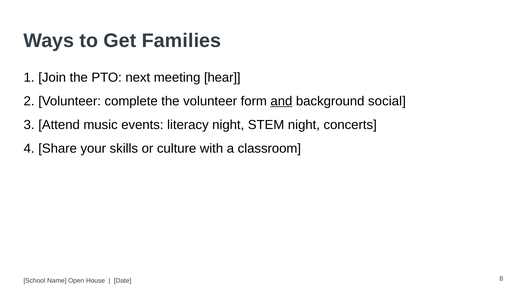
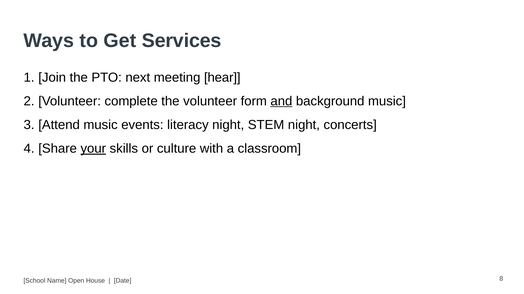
Families: Families -> Services (182, 41)
background social: social -> music (387, 101)
your underline: none -> present (93, 149)
